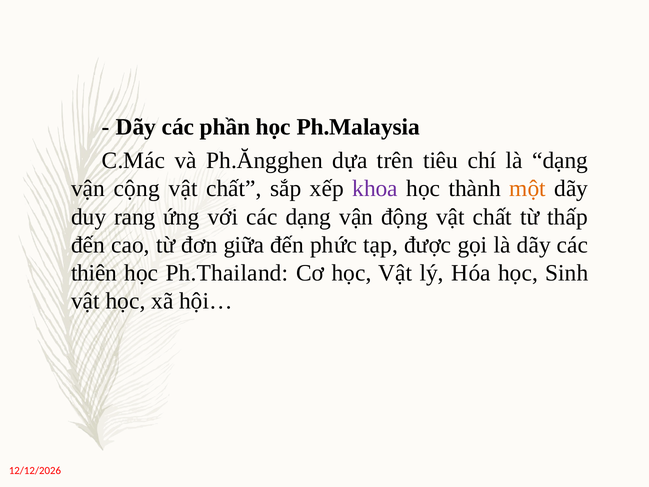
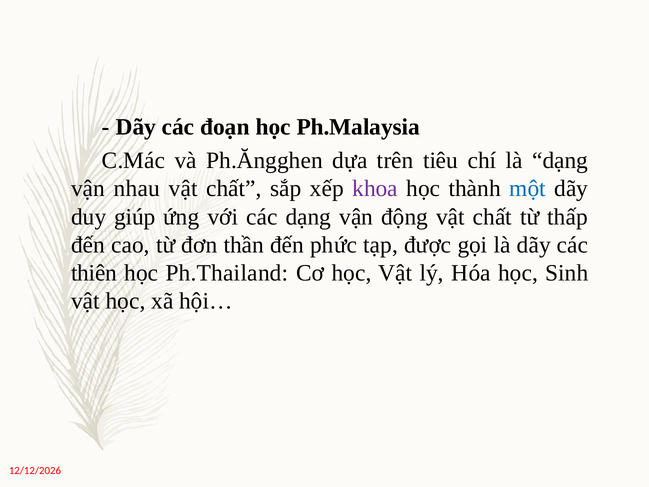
phần: phần -> đoạn (225, 127)
cộng: cộng -> nhau (137, 189)
một colour: orange -> blue (528, 189)
rang: rang -> giúp (135, 217)
giữa: giữa -> thần (244, 245)
